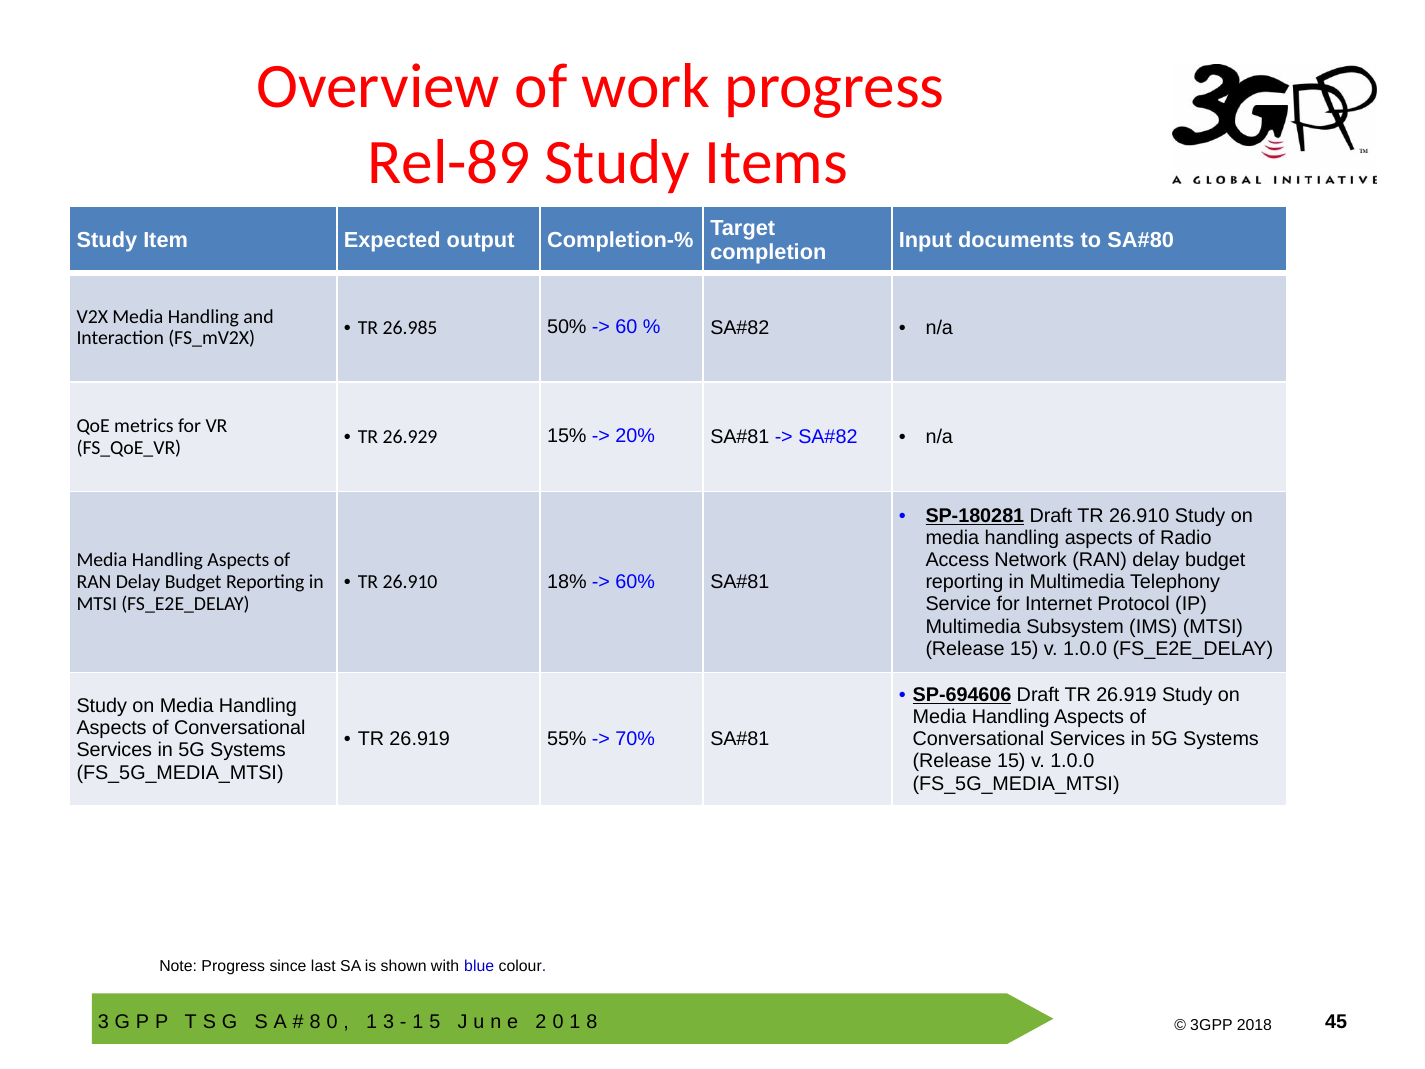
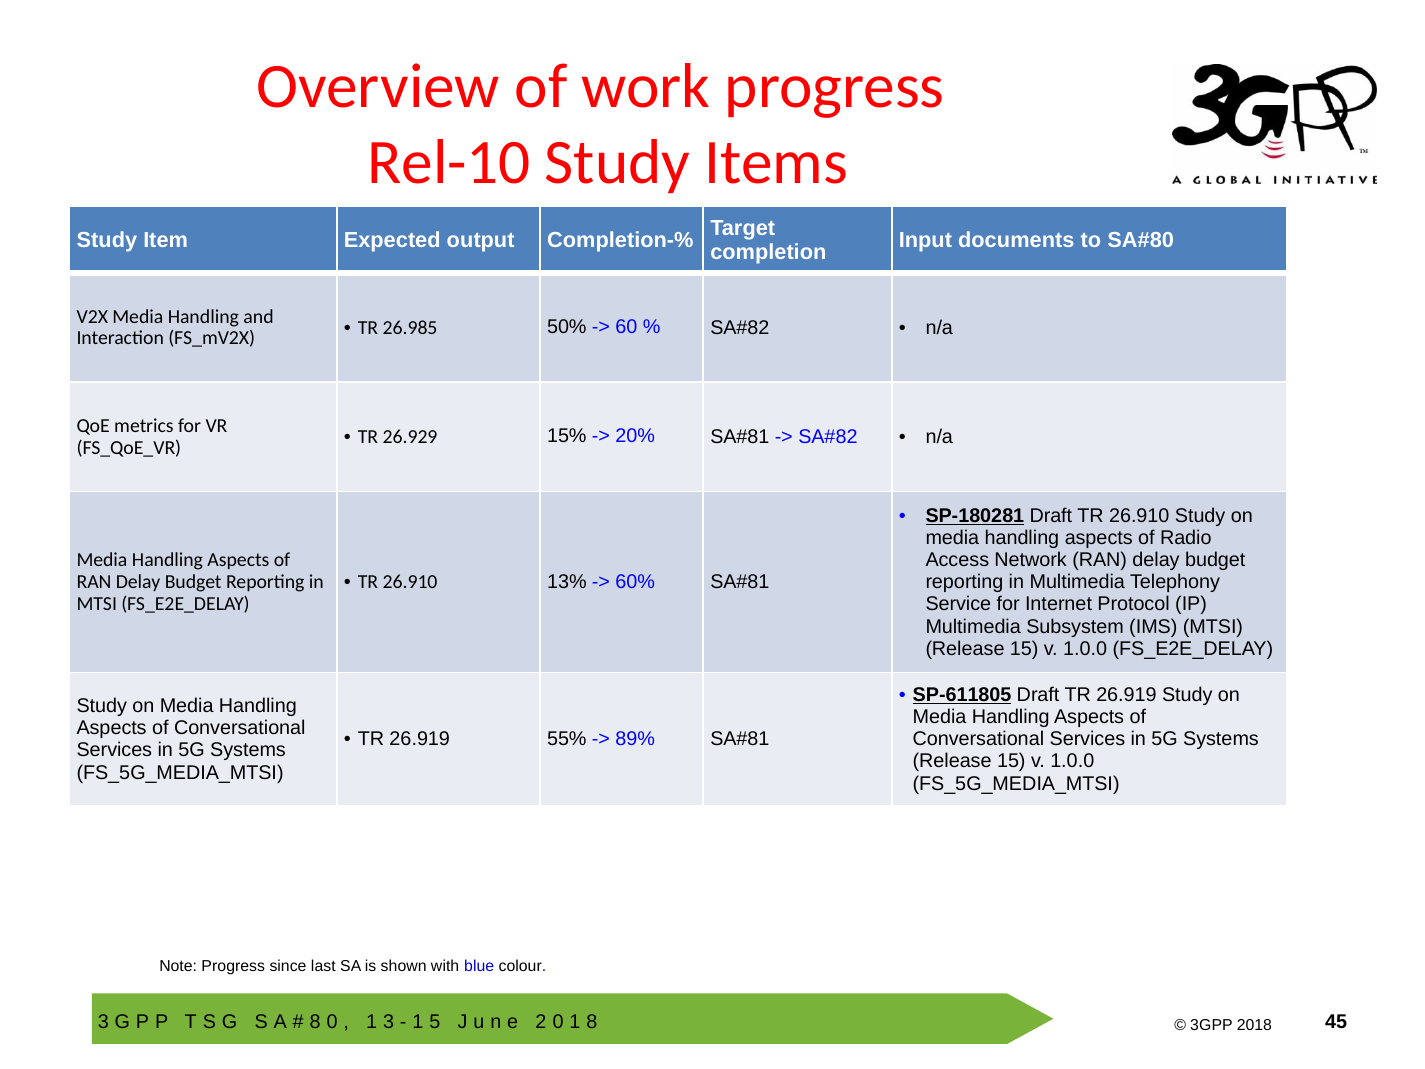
Rel-89: Rel-89 -> Rel-10 (449, 162)
18%: 18% -> 13% (567, 581)
SP-694606: SP-694606 -> SP-611805 (962, 695)
70%: 70% -> 89% (635, 738)
